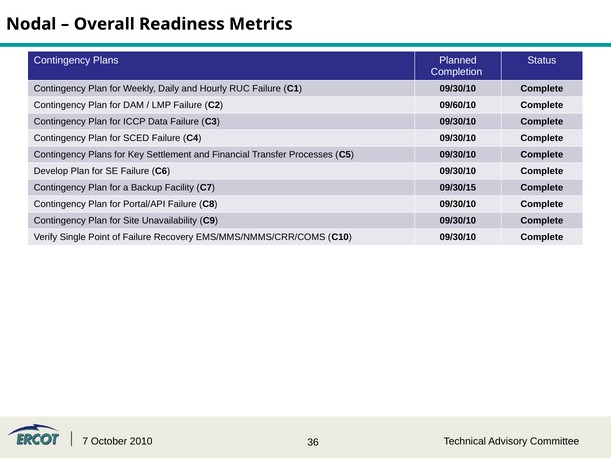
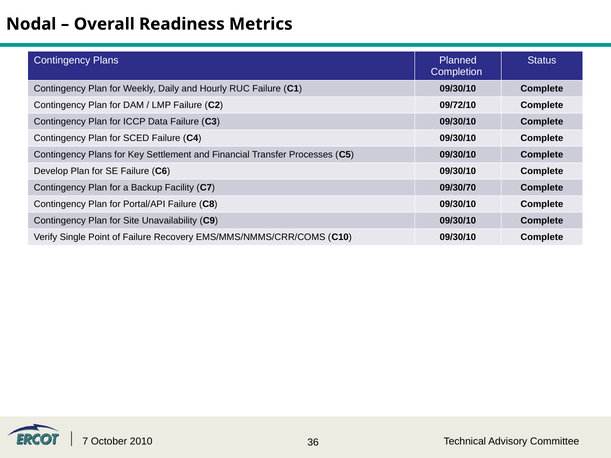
09/60/10: 09/60/10 -> 09/72/10 (458, 105)
09/30/15: 09/30/15 -> 09/30/70 (458, 188)
